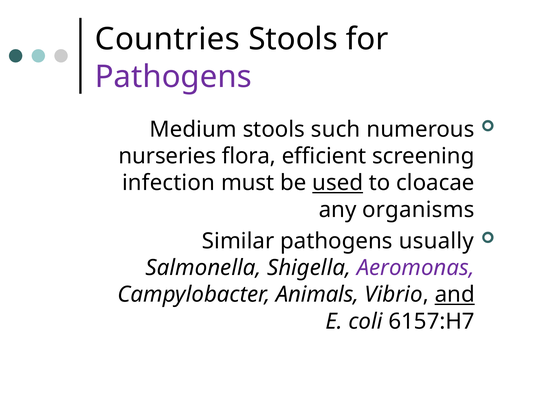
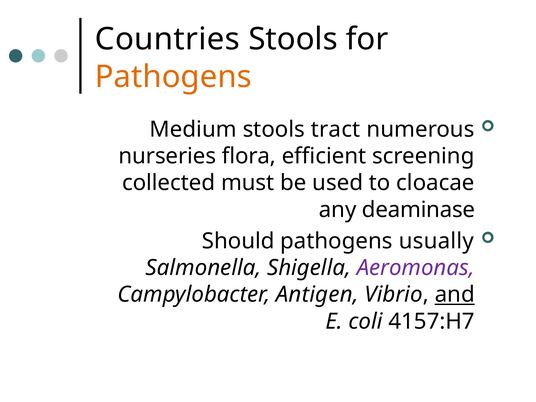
Pathogens colour: purple -> orange (173, 77)
such: such -> tract (336, 129)
infection: infection -> collected (169, 183)
used underline: present -> none (338, 183)
organisms: organisms -> deaminase (419, 210)
Similar: Similar -> Should (238, 241)
Animals: Animals -> Antigen (317, 295)
6157:H7: 6157:H7 -> 4157:H7 (432, 321)
